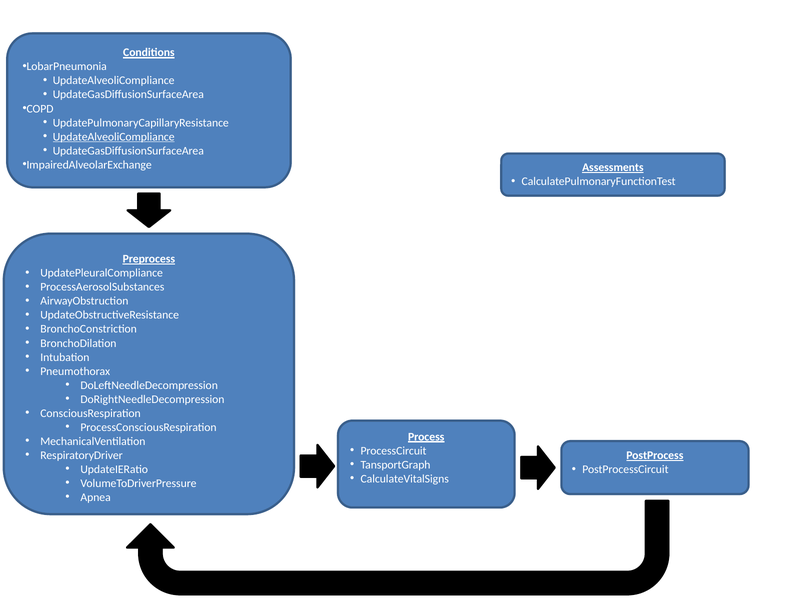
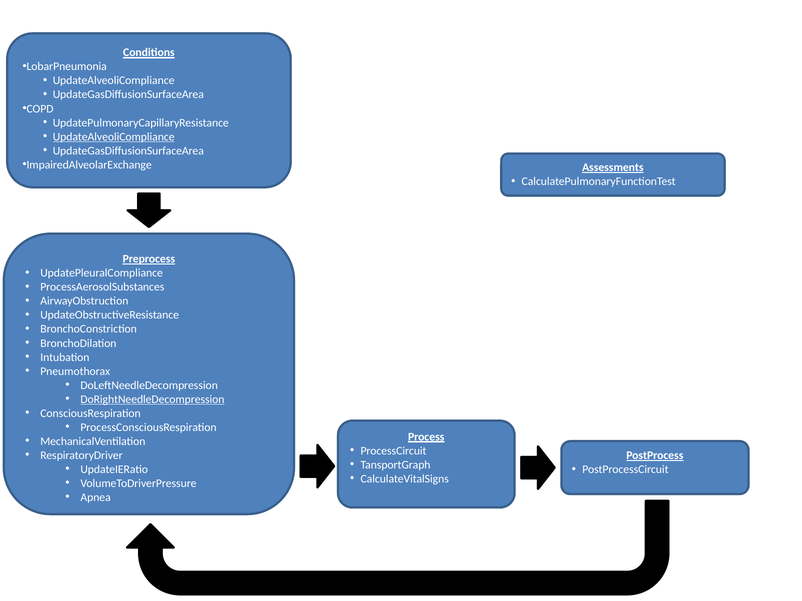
DoRightNeedleDecompression underline: none -> present (152, 400)
